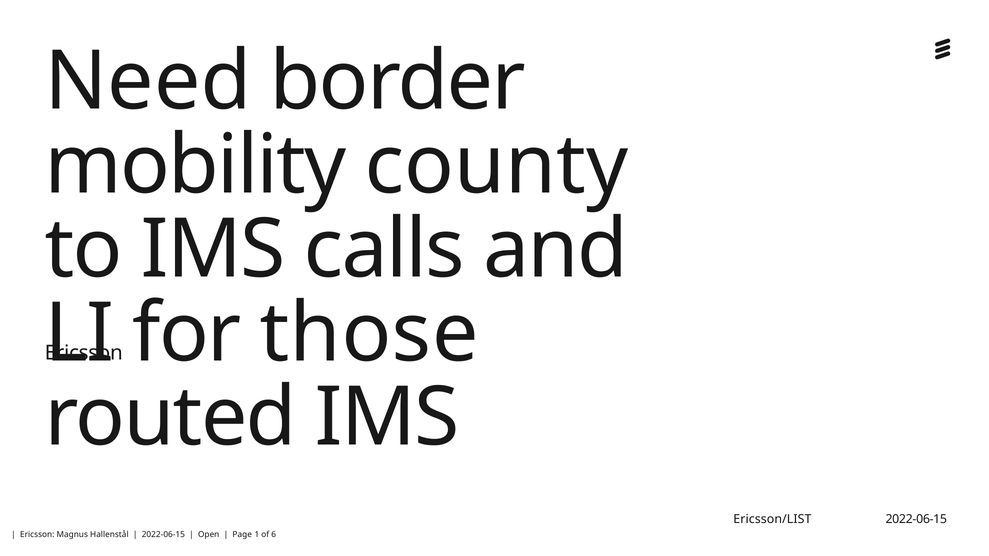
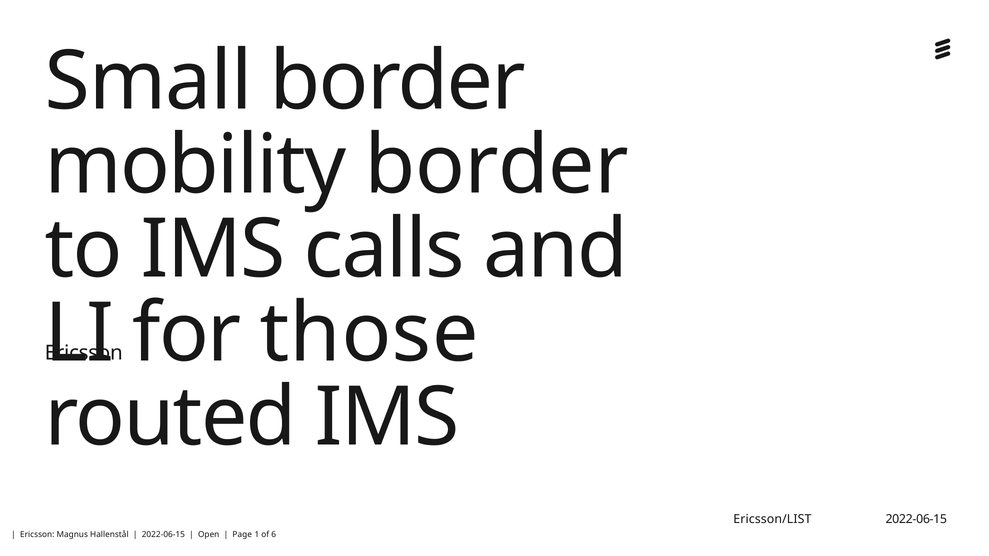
Need: Need -> Small (149, 82)
mobility county: county -> border (497, 166)
